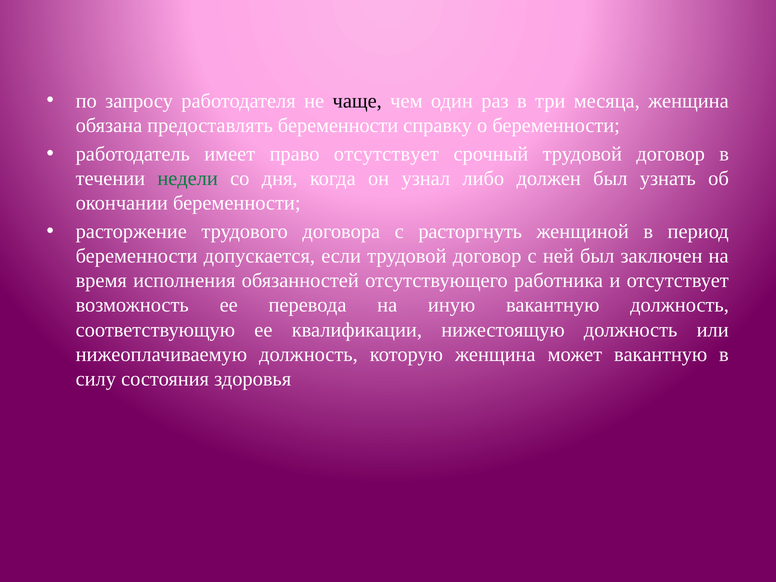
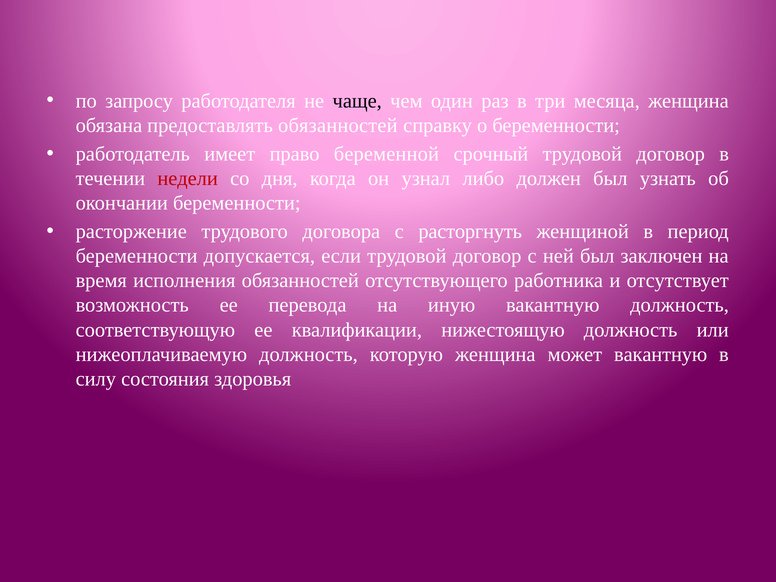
предоставлять беременности: беременности -> обязанностей (338, 125)
право отсутствует: отсутствует -> беременной (386, 154)
недели colour: green -> red (188, 178)
